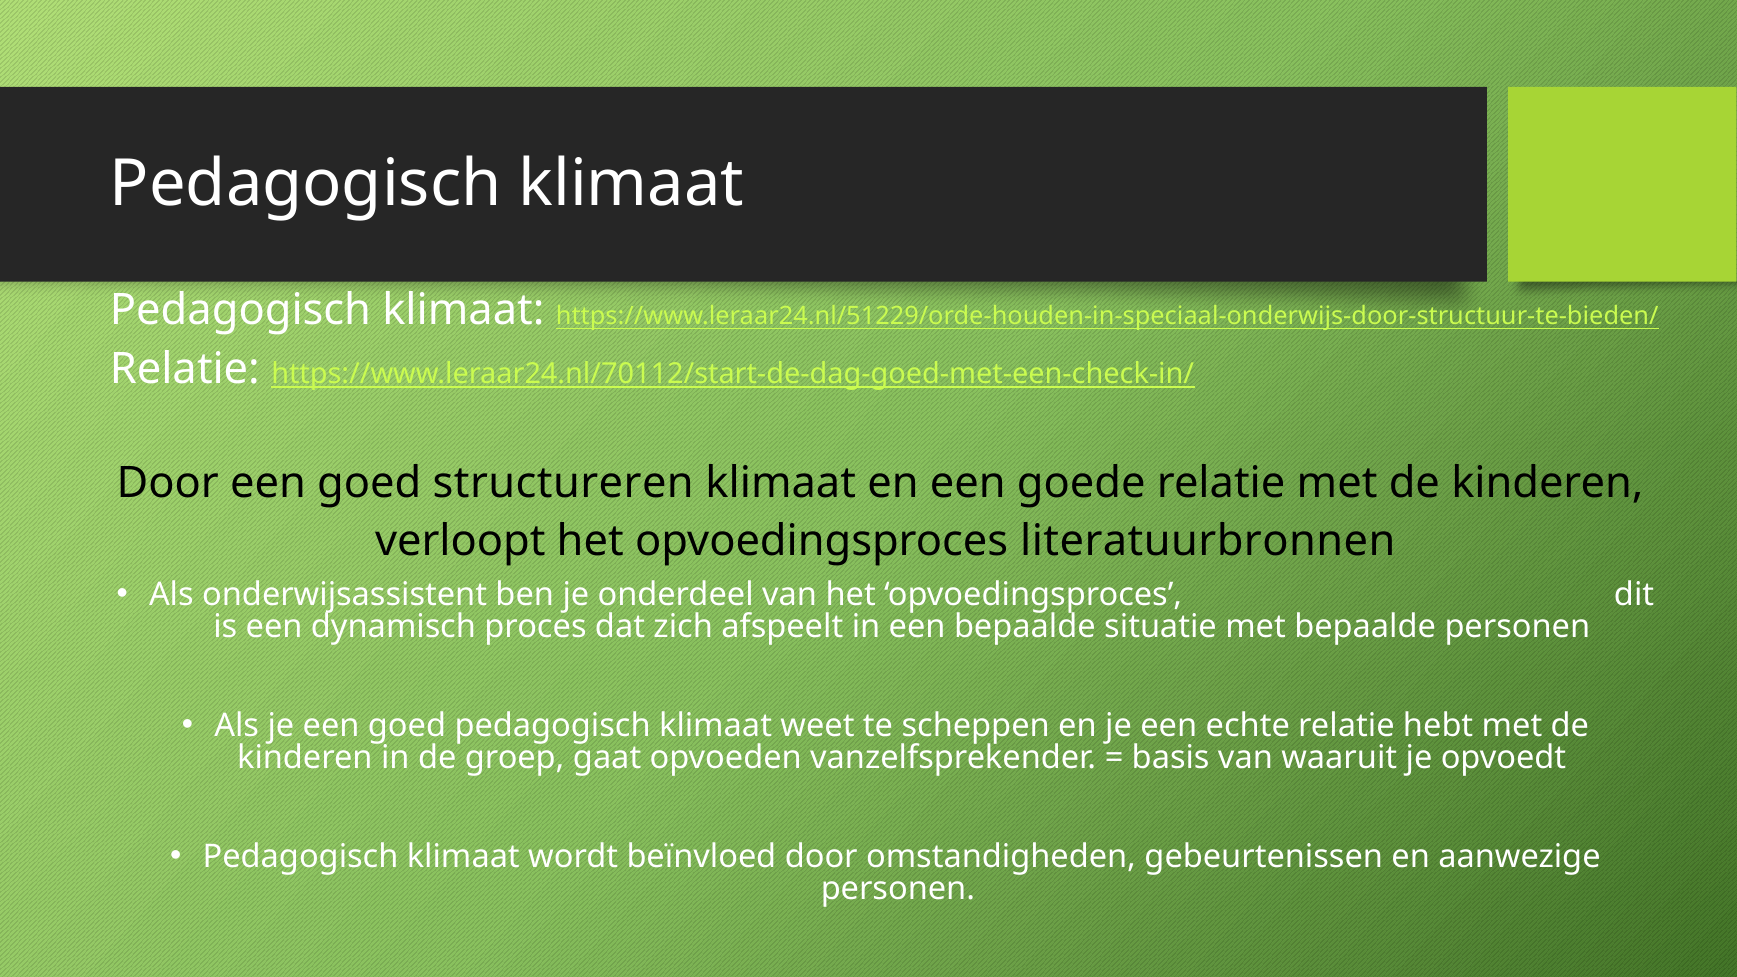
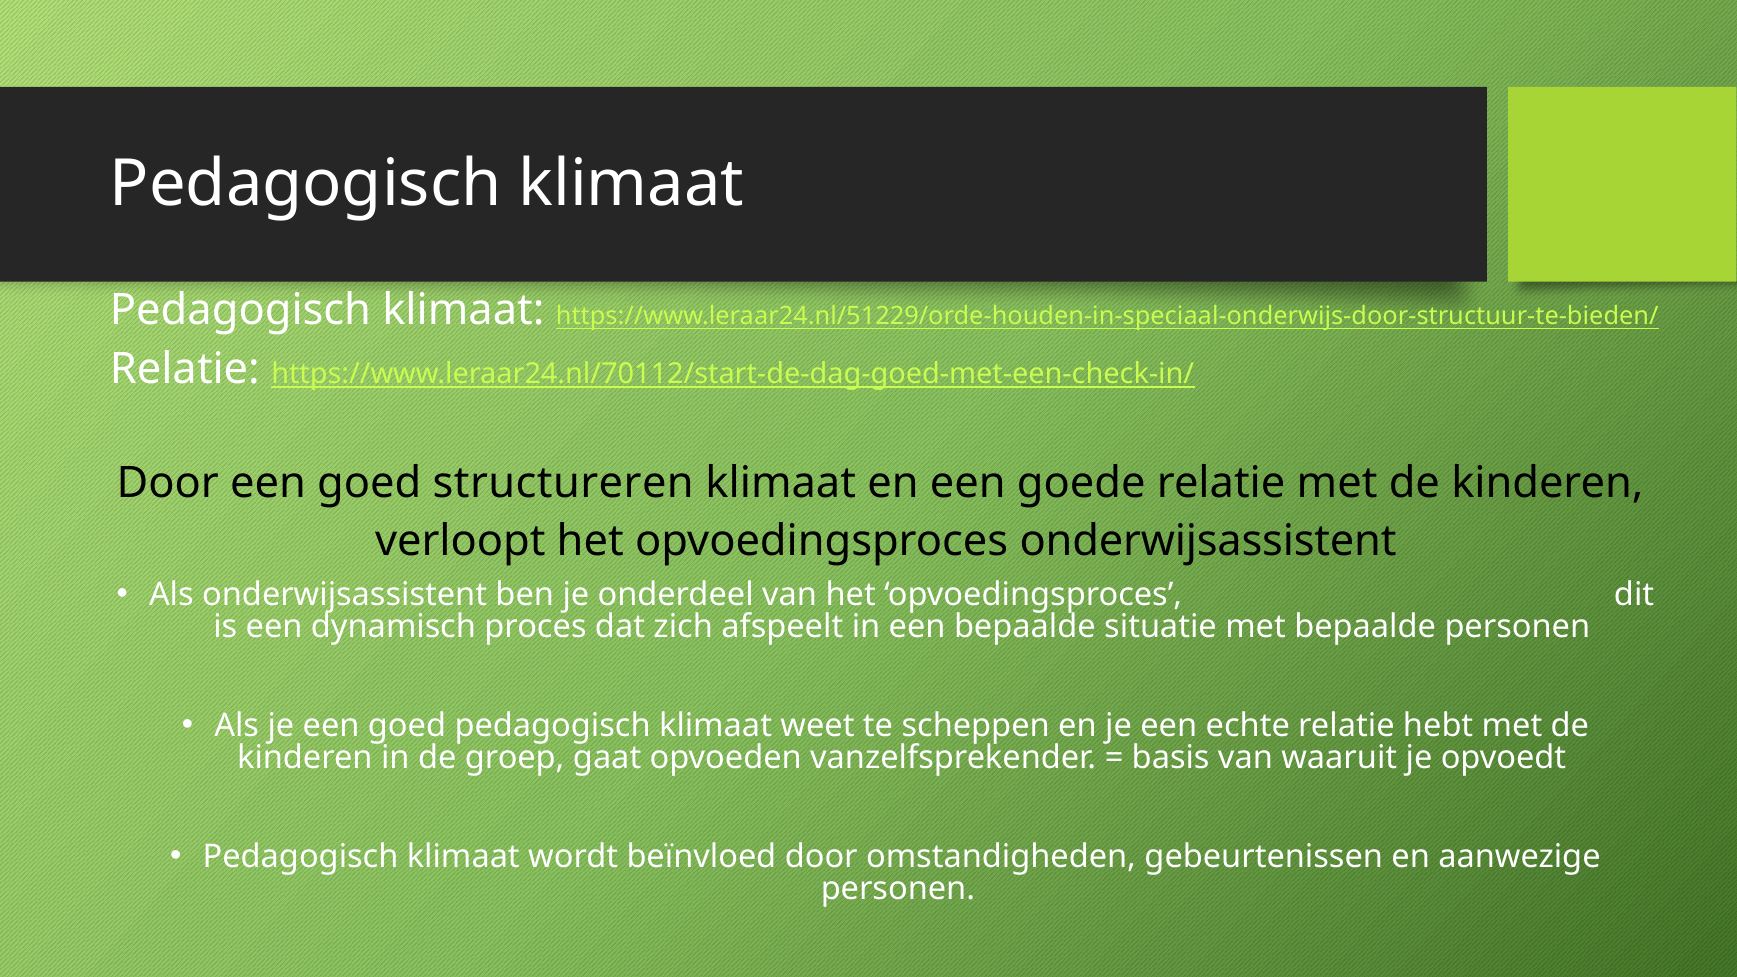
opvoedingsproces literatuurbronnen: literatuurbronnen -> onderwijsassistent (1208, 541)
